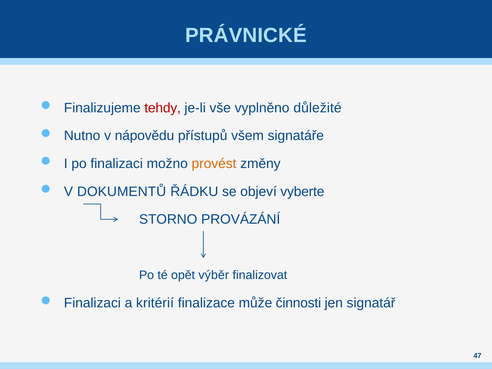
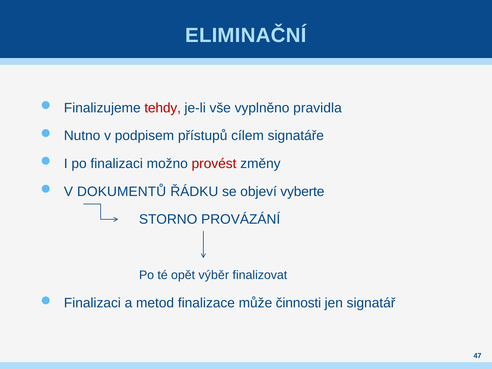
PRÁVNICKÉ: PRÁVNICKÉ -> ELIMINAČNÍ (246, 36)
důležité: důležité -> pravidla (318, 108)
nápovědu: nápovědu -> podpisem (144, 136)
všem: všem -> cílem (248, 136)
provést colour: orange -> red (214, 164)
kritérií: kritérií -> metod (155, 303)
